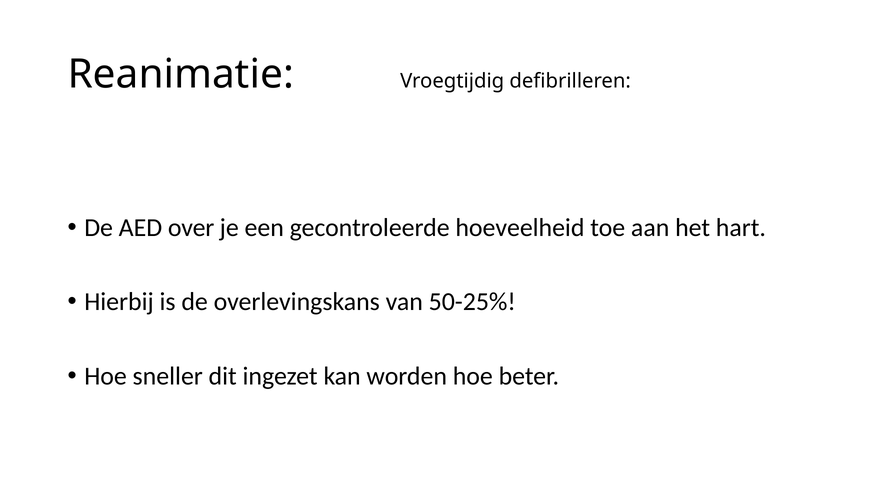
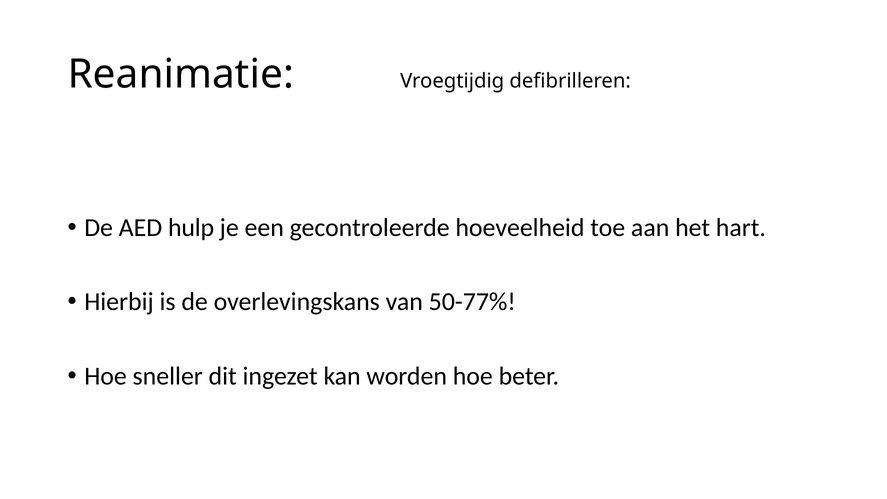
over: over -> hulp (191, 227)
50-25%: 50-25% -> 50-77% (472, 302)
